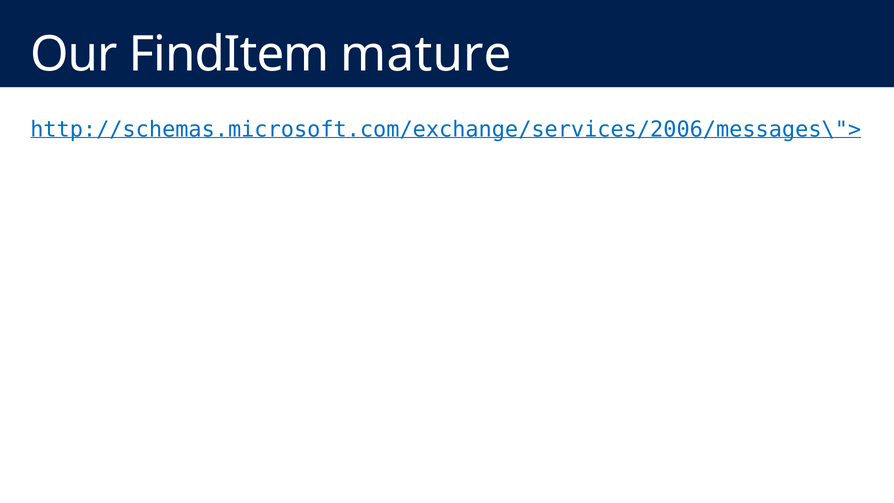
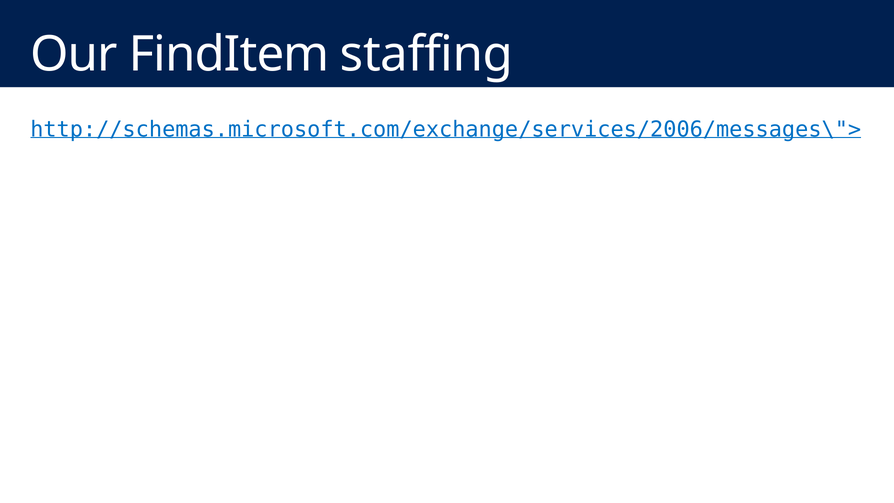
mature: mature -> staffing (426, 54)
